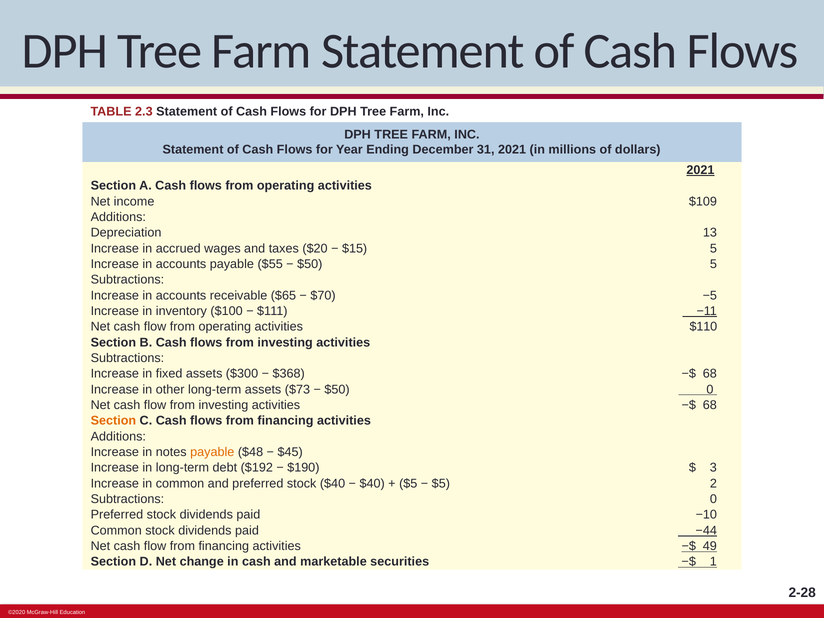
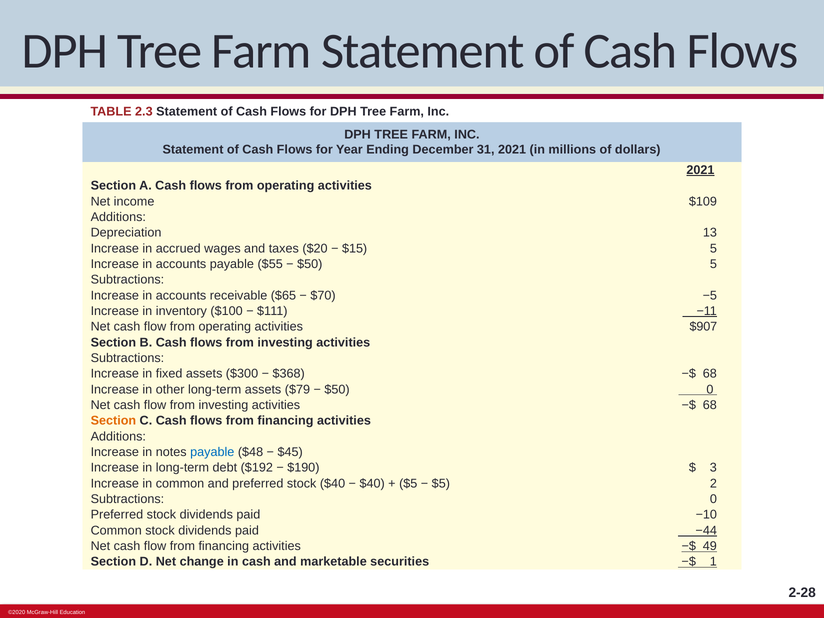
$110: $110 -> $907 (703, 327)
$73: $73 -> $79 (297, 389)
payable colour: orange -> blue (212, 452)
